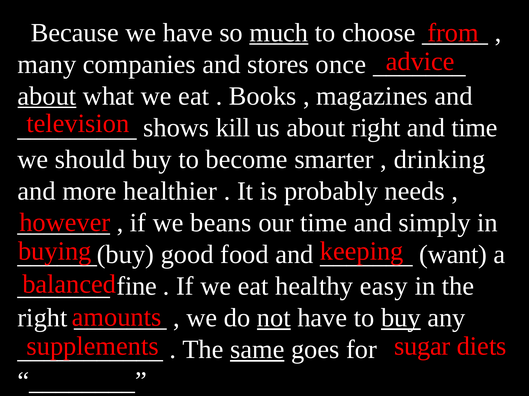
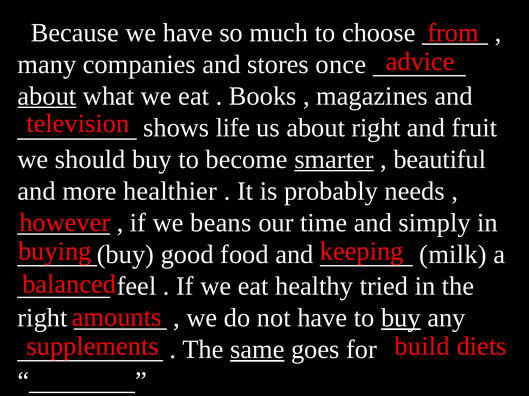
much underline: present -> none (279, 33)
kill: kill -> life (233, 128)
and time: time -> fruit (474, 128)
smarter underline: none -> present (334, 160)
drinking: drinking -> beautiful (440, 160)
want: want -> milk (453, 255)
fine: fine -> feel (137, 287)
easy: easy -> tried (384, 287)
not underline: present -> none (274, 318)
sugar: sugar -> build (422, 347)
